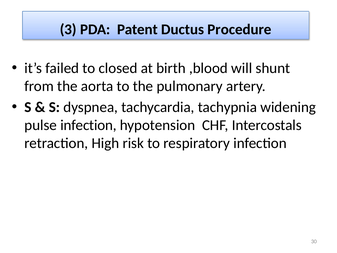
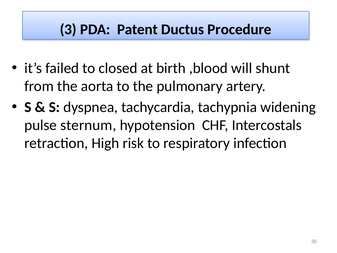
pulse infection: infection -> sternum (88, 125)
